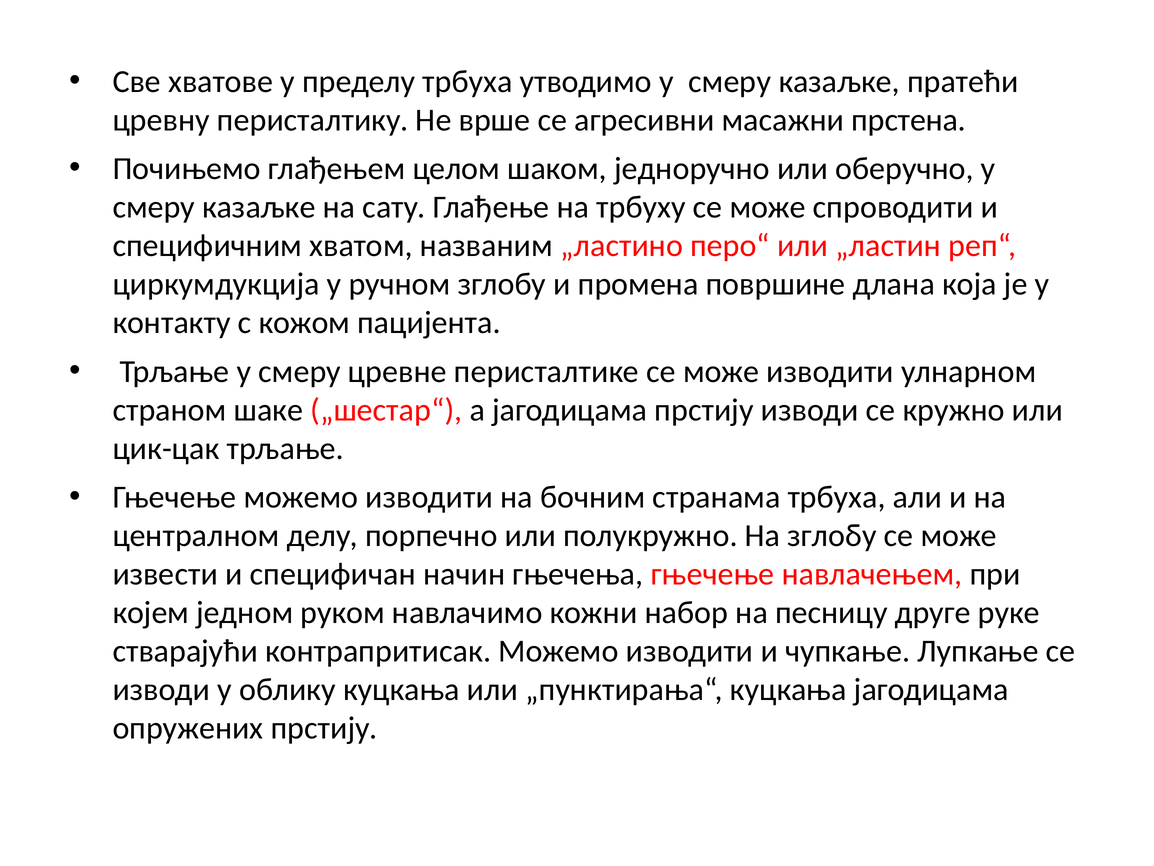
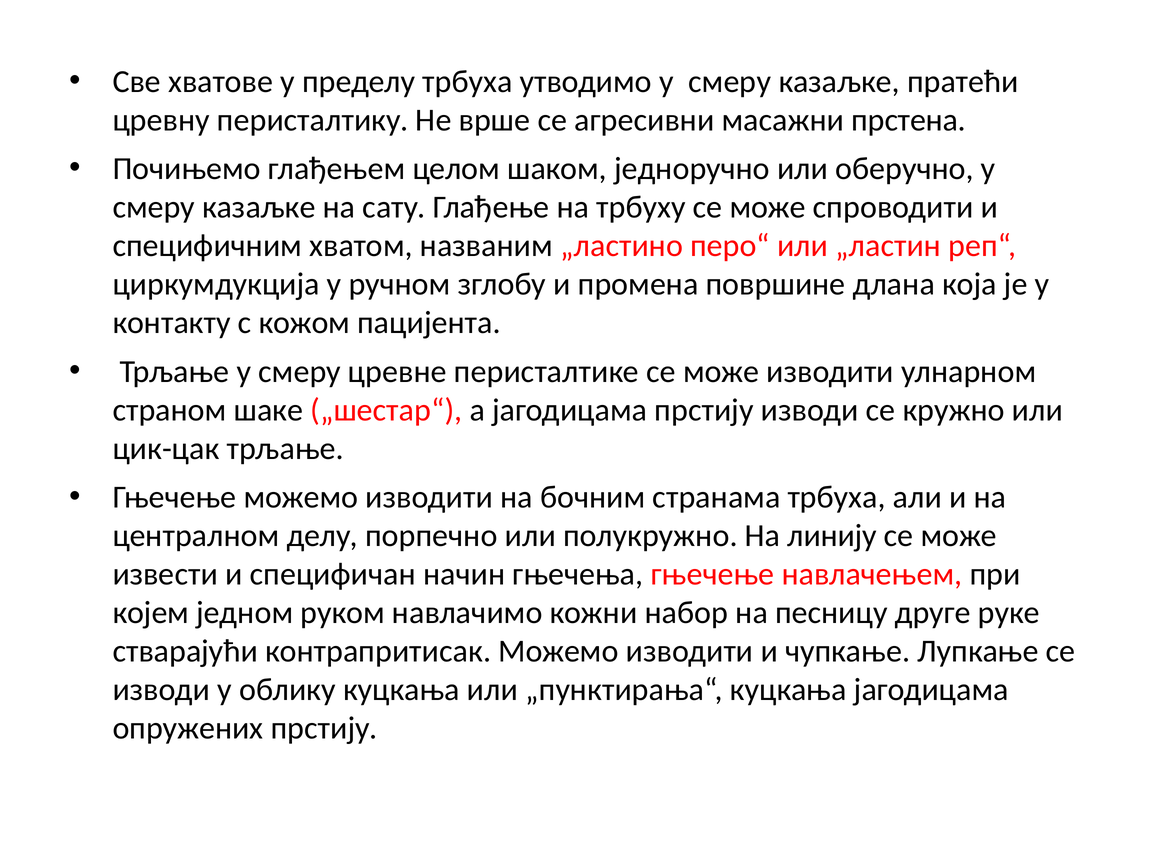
На зглобу: зглобу -> линију (832, 535)
